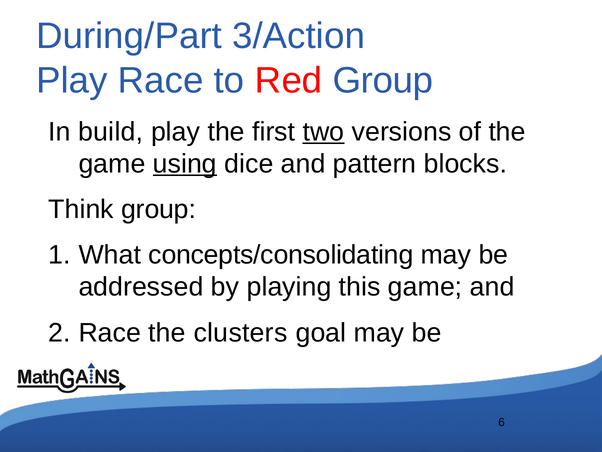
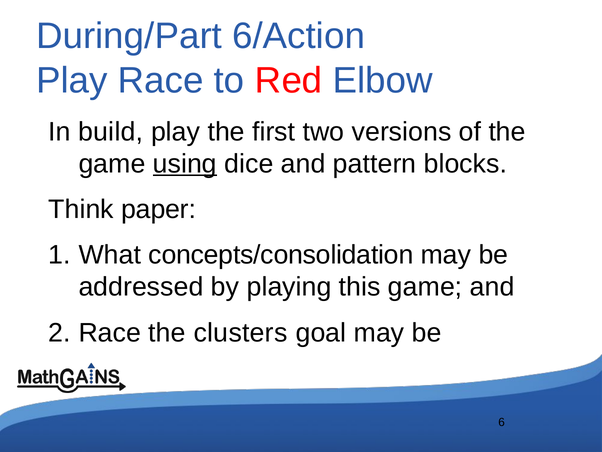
3/Action: 3/Action -> 6/Action (299, 36)
Red Group: Group -> Elbow (383, 80)
two underline: present -> none (324, 132)
Think group: group -> paper (159, 209)
concepts/consolidating: concepts/consolidating -> concepts/consolidation (281, 255)
